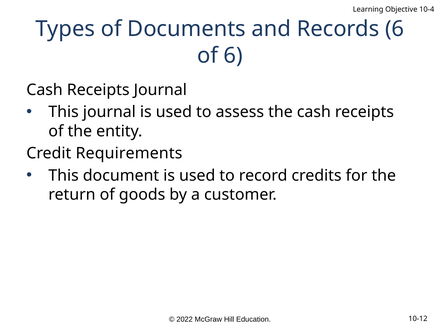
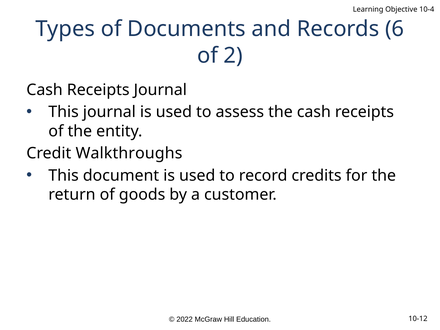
of 6: 6 -> 2 (233, 55)
Requirements: Requirements -> Walkthroughs (129, 153)
